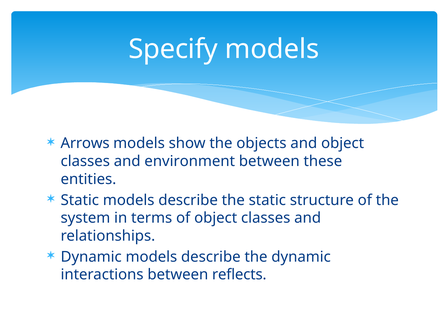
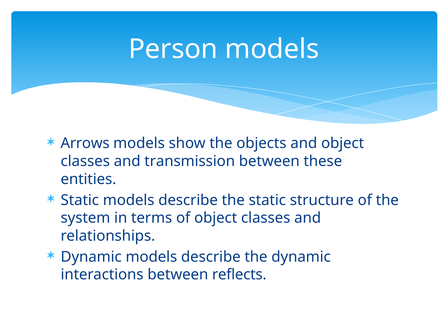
Specify: Specify -> Person (173, 49)
environment: environment -> transmission (190, 161)
